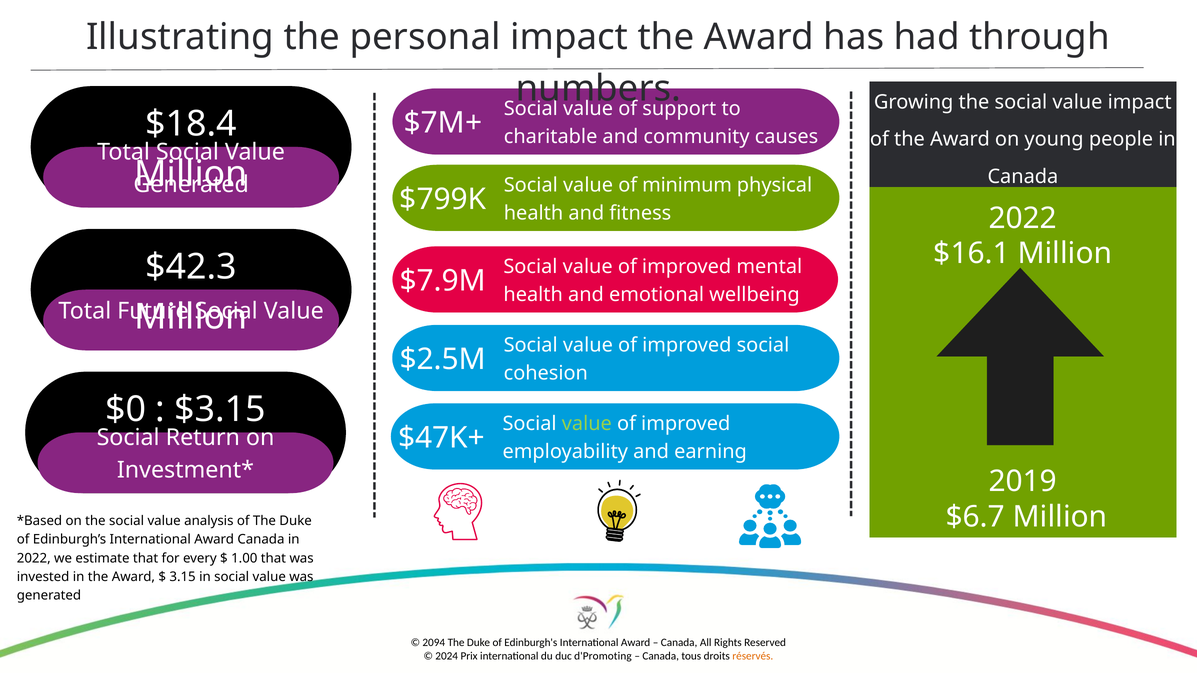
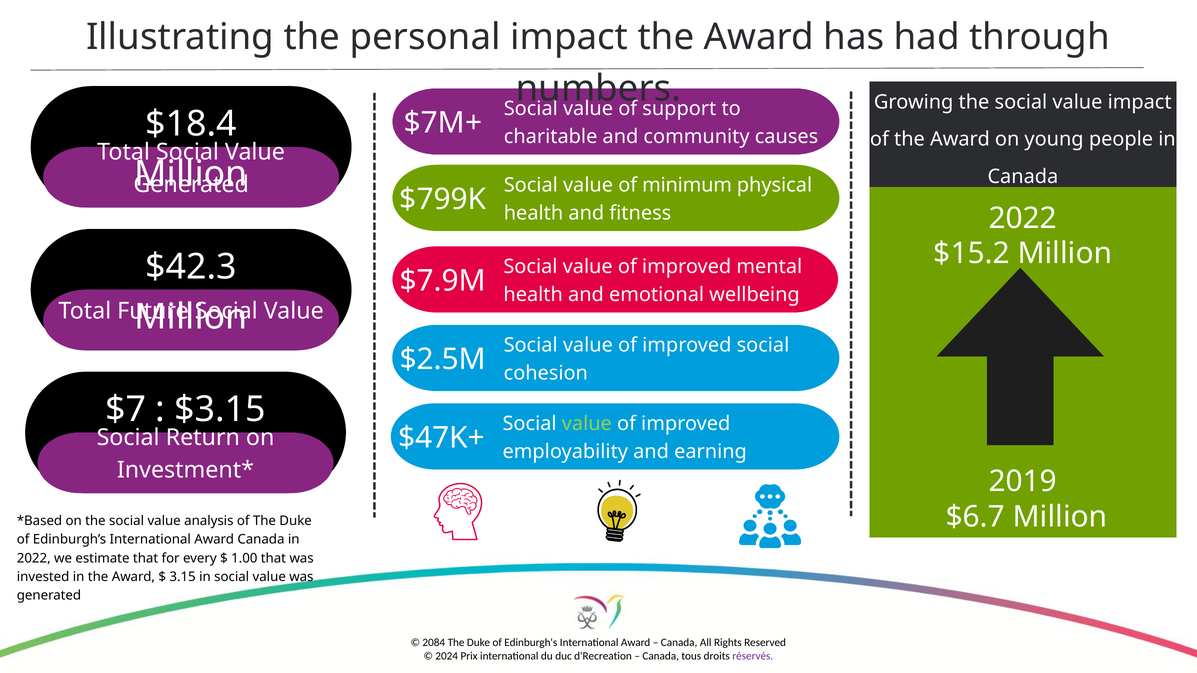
$16.1: $16.1 -> $15.2 (972, 254)
$0: $0 -> $7 (126, 410)
2094: 2094 -> 2084 (434, 643)
d'Promoting: d'Promoting -> d'Recreation (603, 657)
réservés colour: orange -> purple (753, 657)
